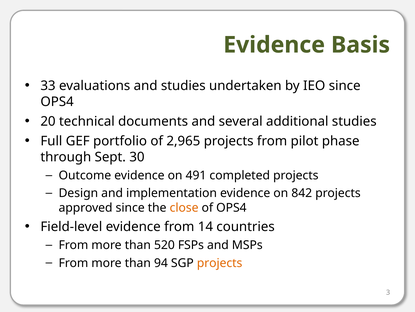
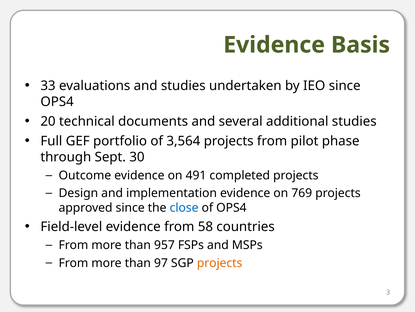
2,965: 2,965 -> 3,564 (183, 141)
842: 842 -> 769 (302, 193)
close colour: orange -> blue (184, 207)
14: 14 -> 58 (205, 226)
520: 520 -> 957 (164, 245)
94: 94 -> 97 (161, 262)
